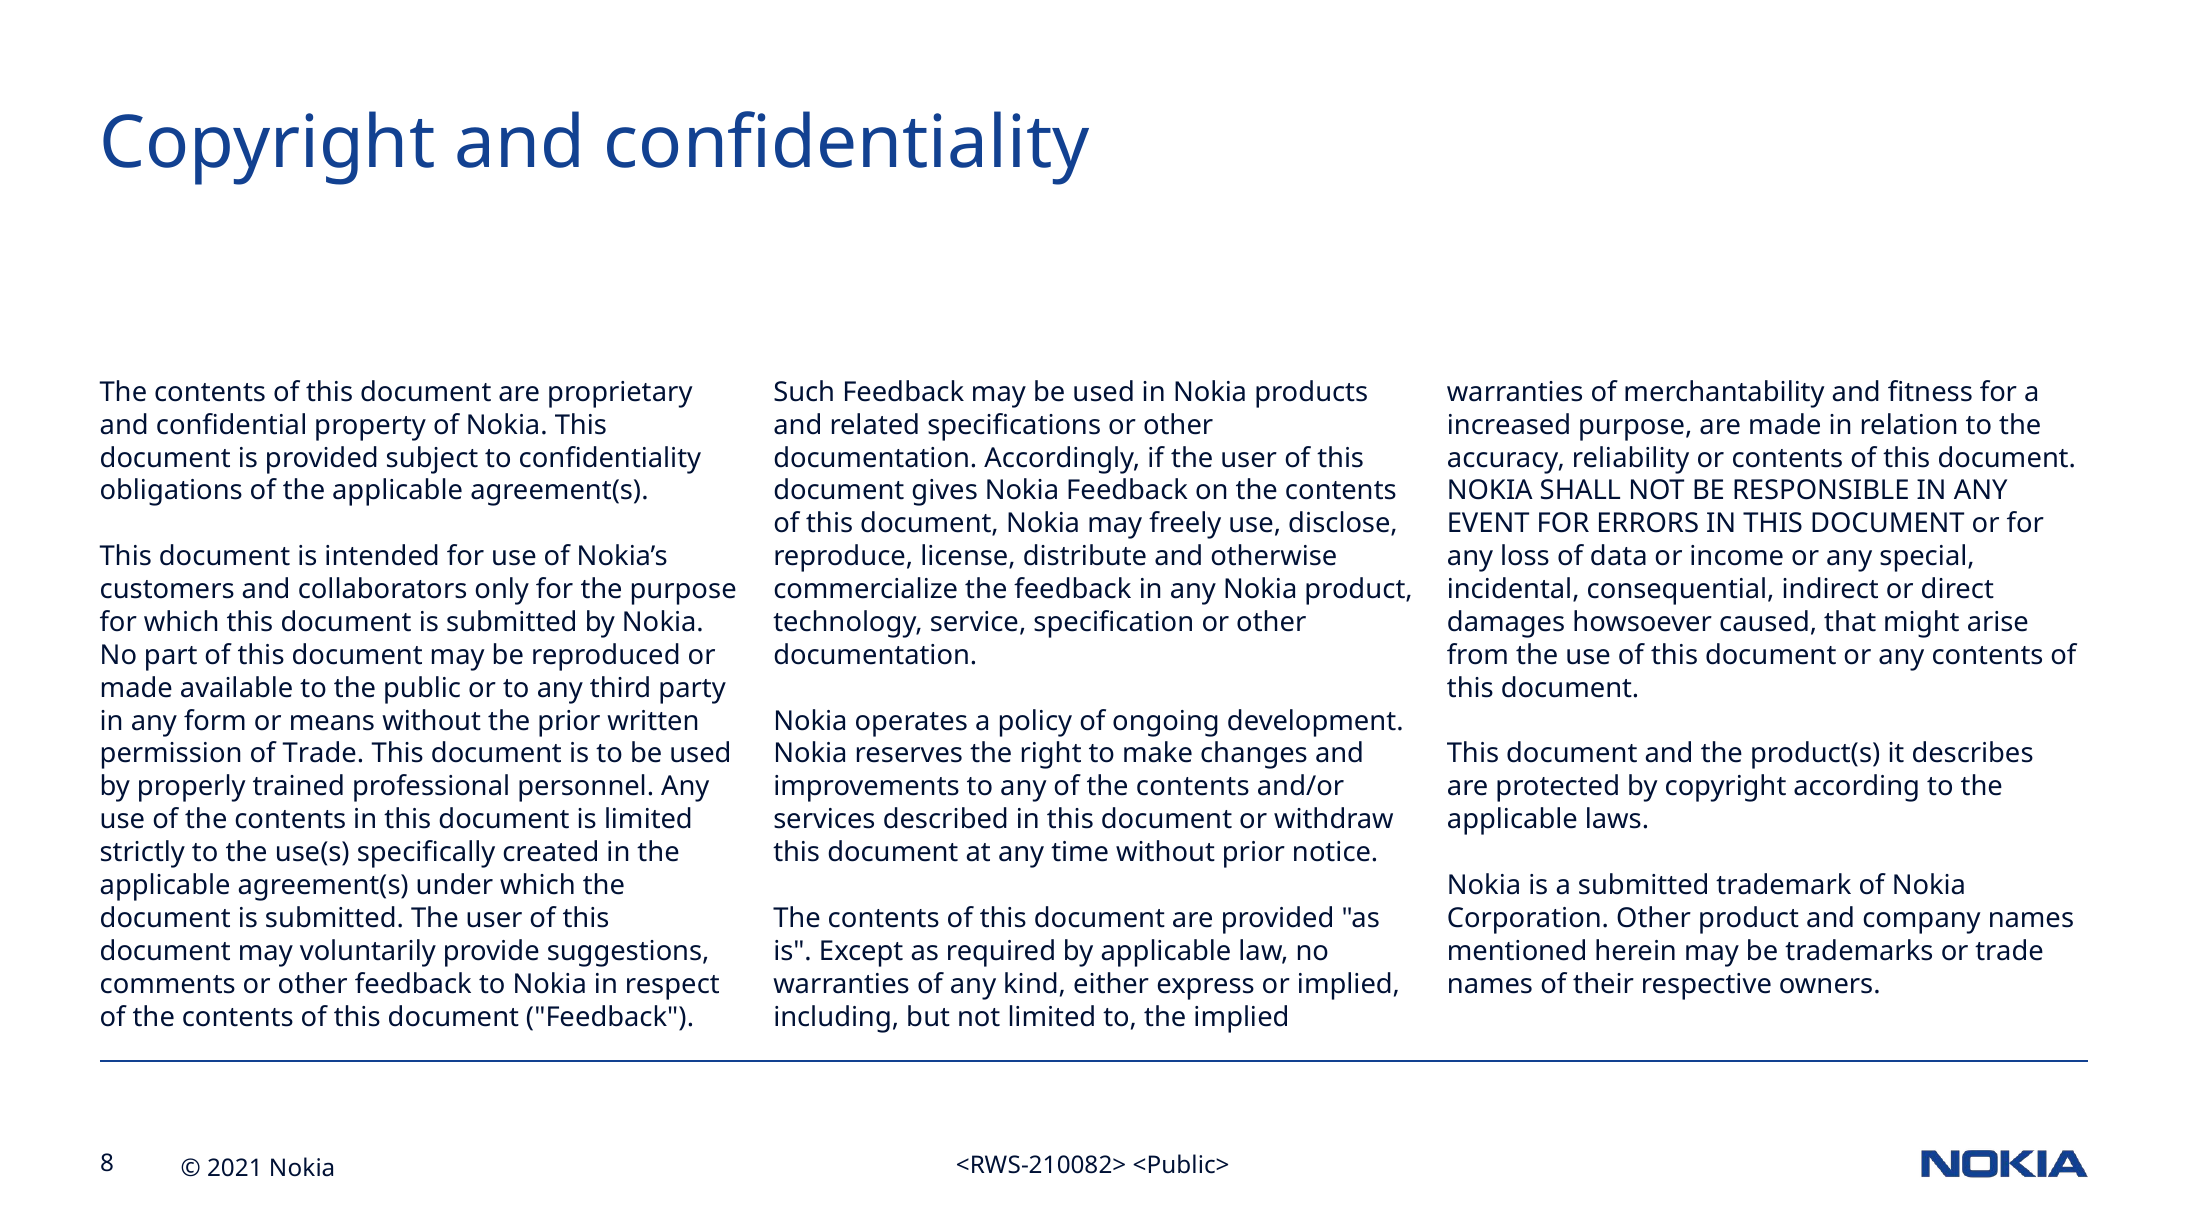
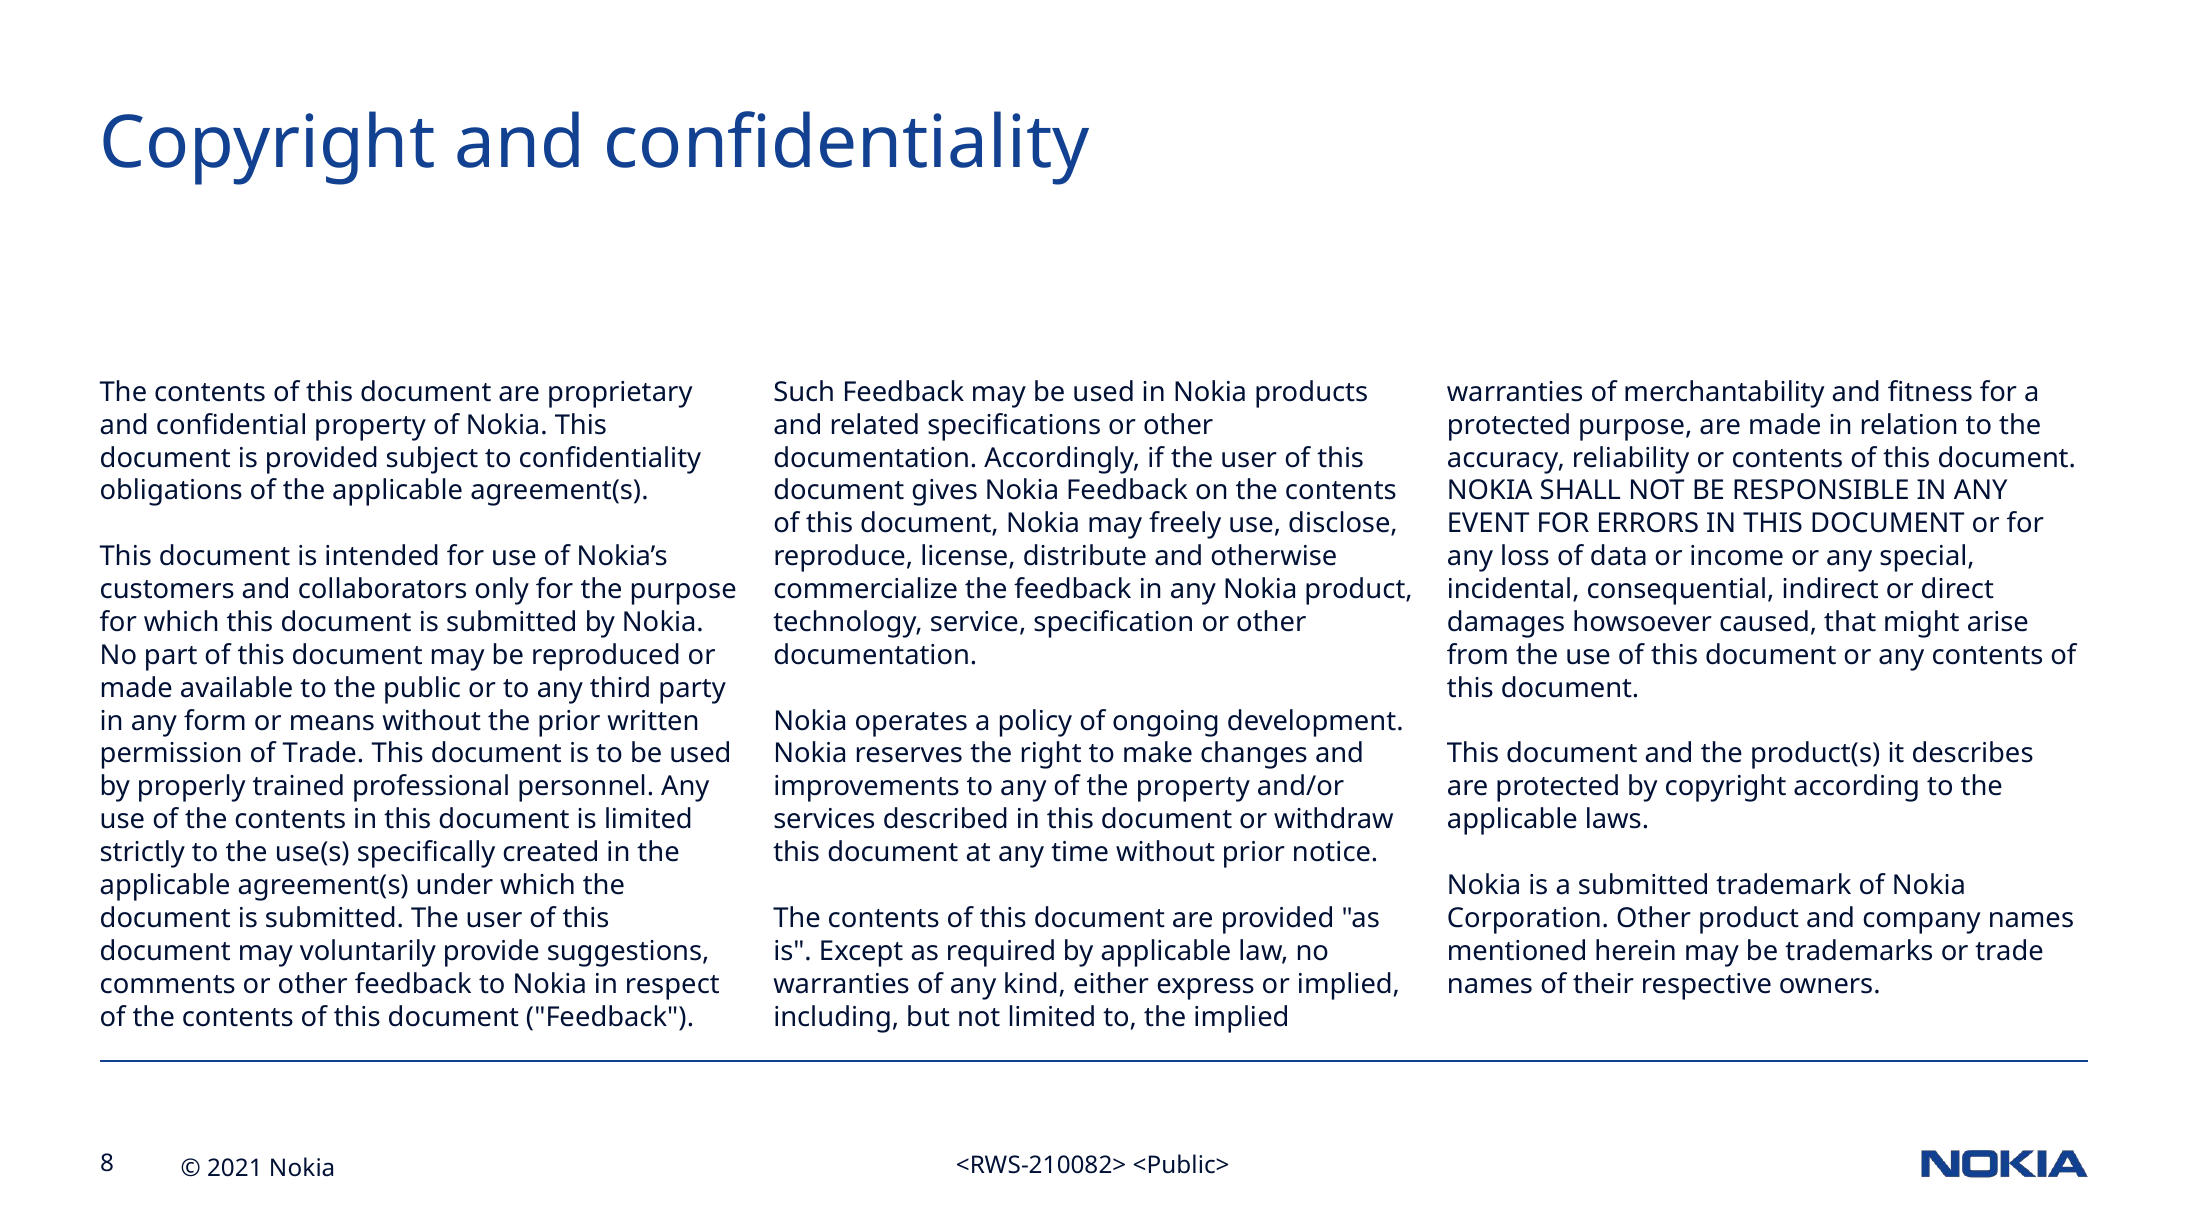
increased: increased -> protected (1509, 425)
any of the contents: contents -> property (1193, 787)
